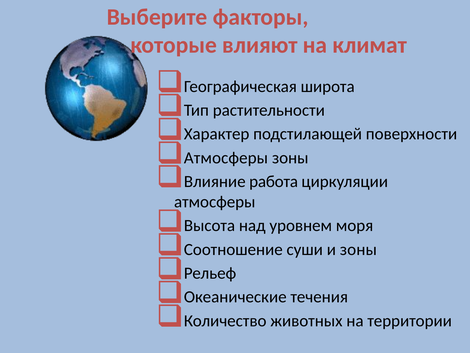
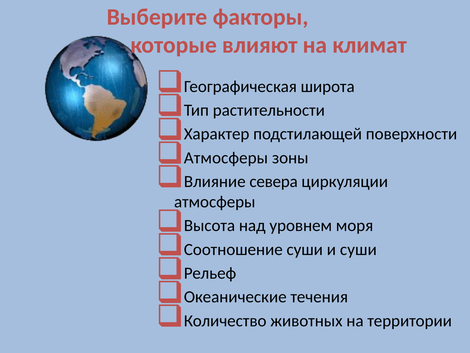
работа: работа -> севера (274, 181)
и зоны: зоны -> суши (358, 249)
